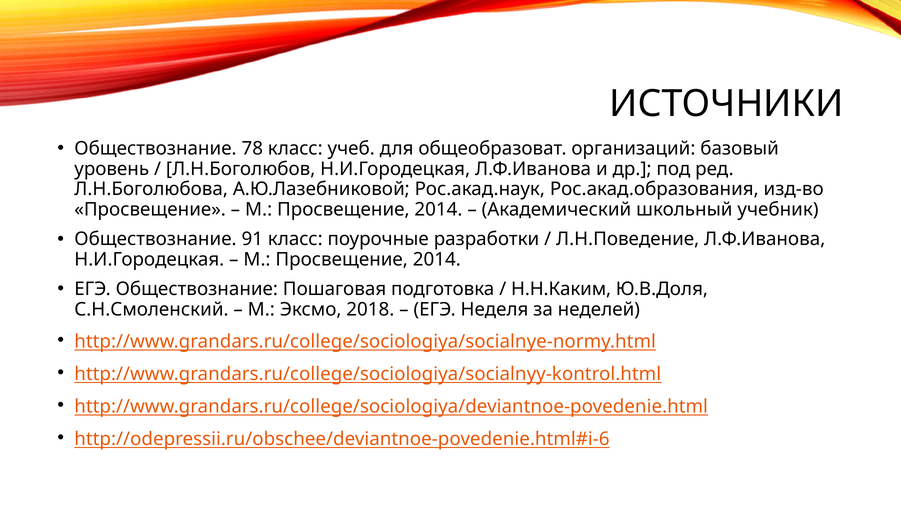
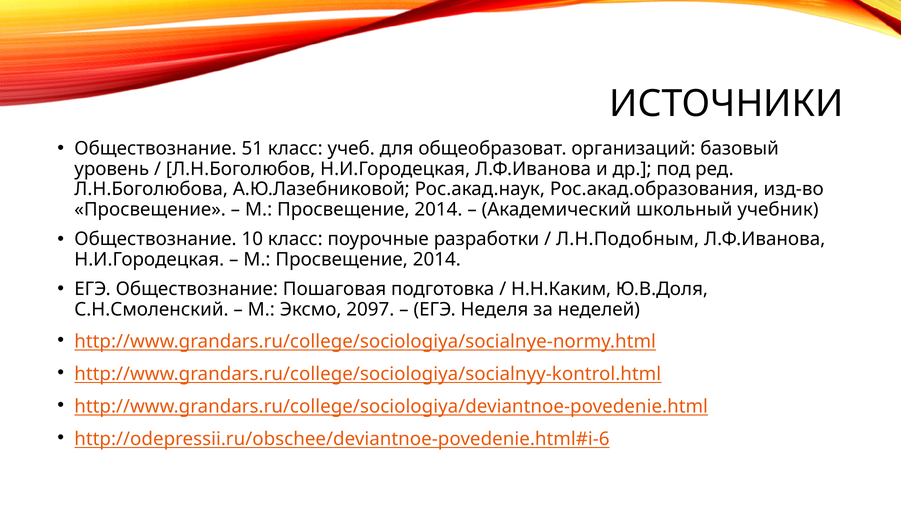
78: 78 -> 51 (252, 149)
91: 91 -> 10 (252, 239)
Л.Н.Поведение: Л.Н.Поведение -> Л.Н.Подобным (628, 239)
2018: 2018 -> 2097 (370, 309)
